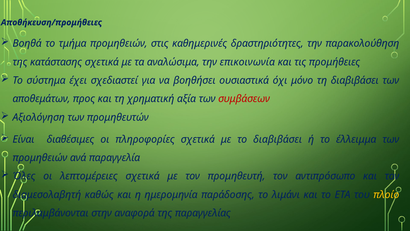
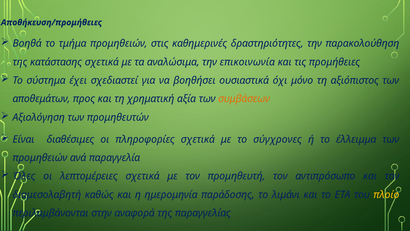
τη διαβιβάσει: διαβιβάσει -> αξιόπιστος (355, 80)
συμβάσεων colour: red -> orange (244, 99)
το διαβιβάσει: διαβιβάσει -> σύγχρονες (278, 139)
